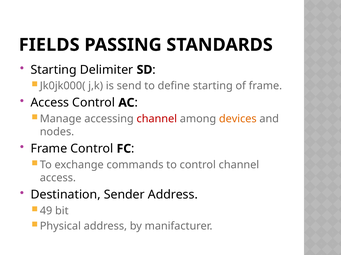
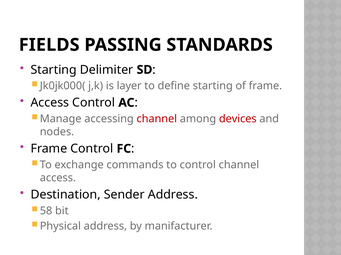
send: send -> layer (129, 86)
devices colour: orange -> red (238, 119)
49: 49 -> 58 (46, 211)
